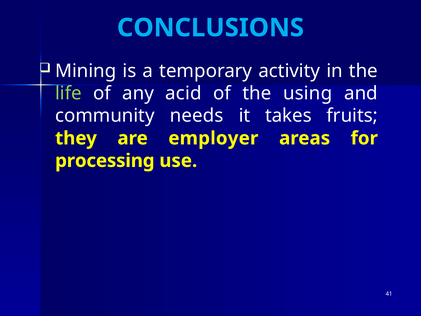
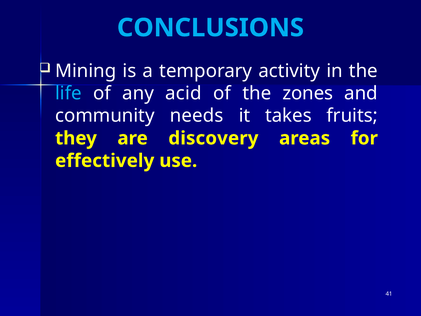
life colour: light green -> light blue (68, 93)
using: using -> zones (308, 93)
employer: employer -> discovery (213, 138)
processing: processing -> effectively (105, 161)
